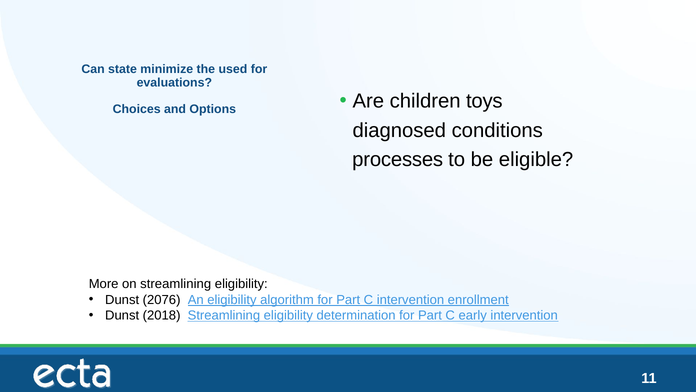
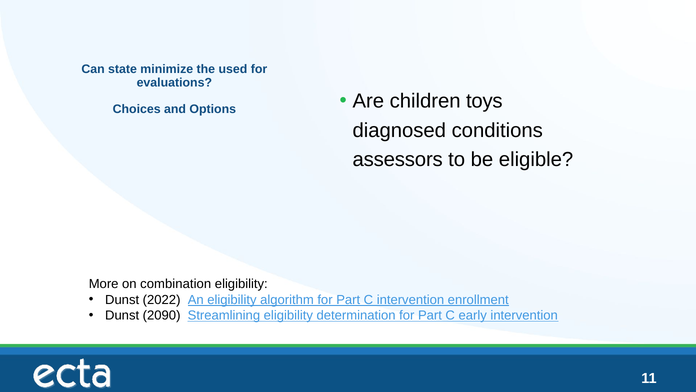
processes: processes -> assessors (398, 160)
on streamlining: streamlining -> combination (176, 284)
2076: 2076 -> 2022 (162, 299)
2018: 2018 -> 2090 (162, 315)
